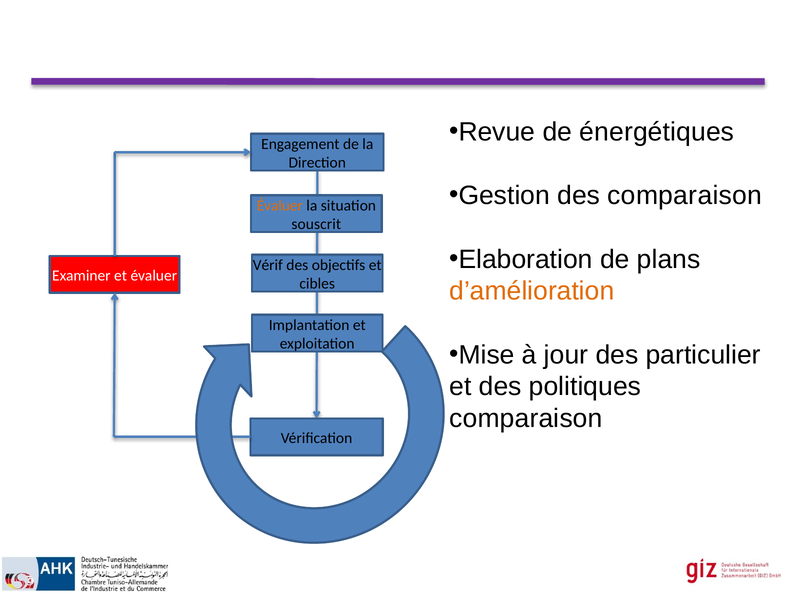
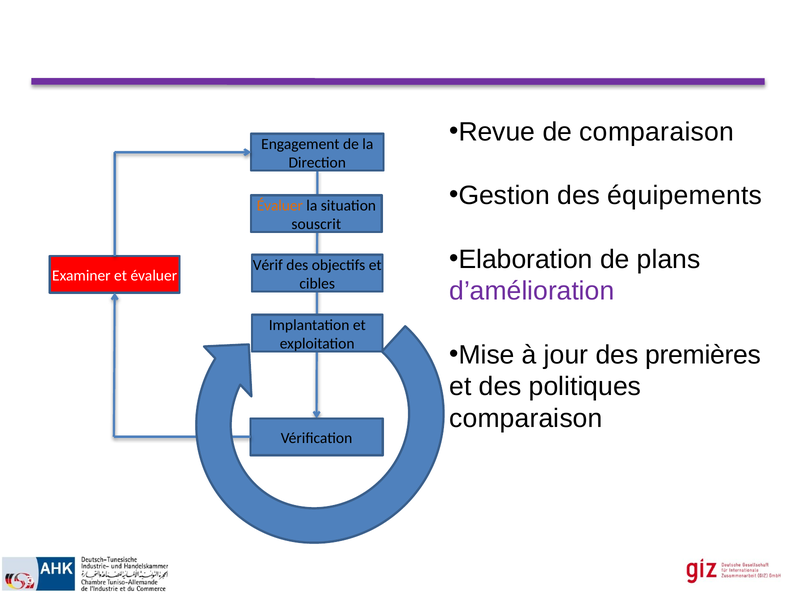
de énergétiques: énergétiques -> comparaison (657, 132)
des comparaison: comparaison -> équipements (685, 196)
d’amélioration colour: orange -> purple (532, 291)
particulier: particulier -> premières (703, 355)
